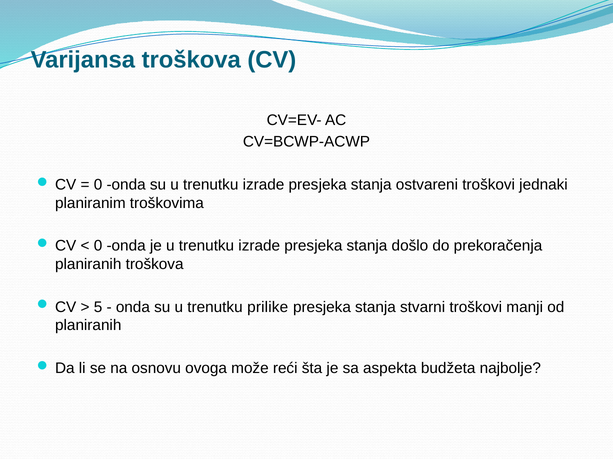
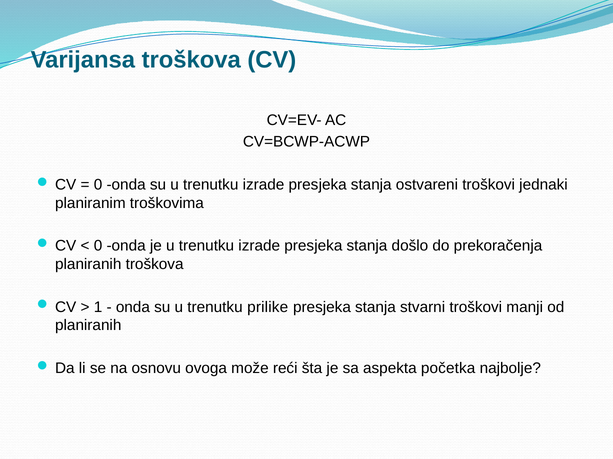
5: 5 -> 1 (98, 308)
budžeta: budžeta -> početka (448, 369)
